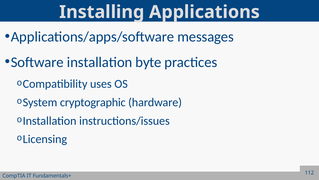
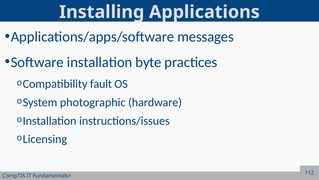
uses: uses -> fault (101, 84)
cryptographic: cryptographic -> photographic (93, 102)
